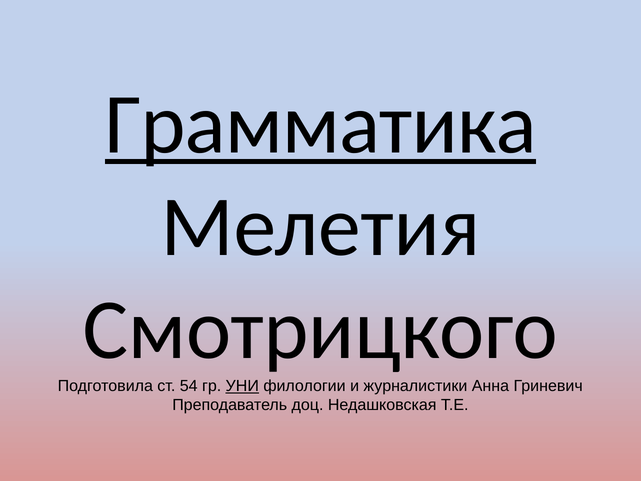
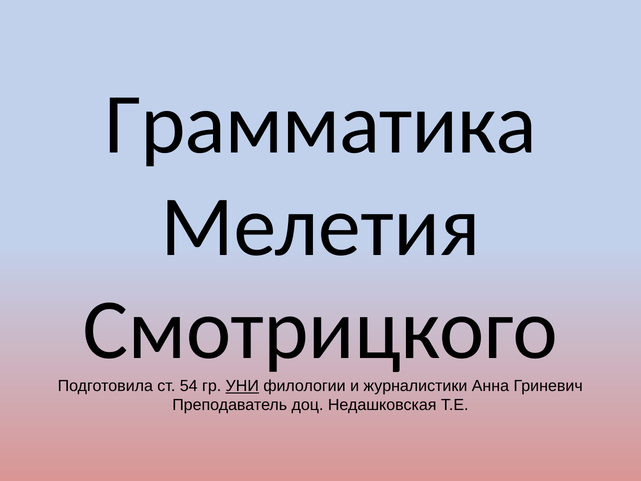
Грамматика underline: present -> none (321, 125)
